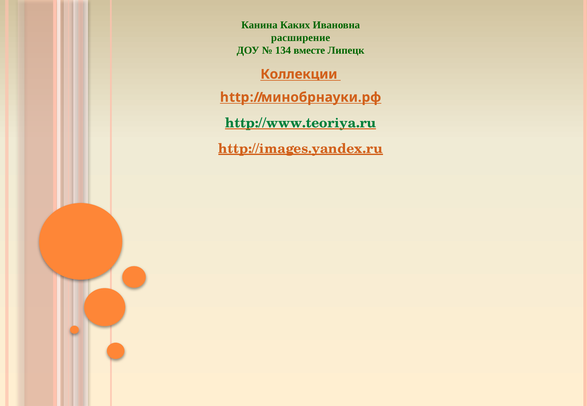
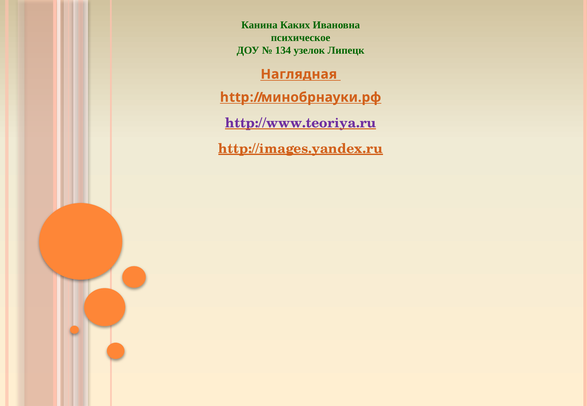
расширение: расширение -> психическое (301, 38)
вместе: вместе -> узелок (309, 50)
Коллекции: Коллекции -> Наглядная (299, 74)
http://www.teoriya.ru colour: green -> purple (301, 123)
